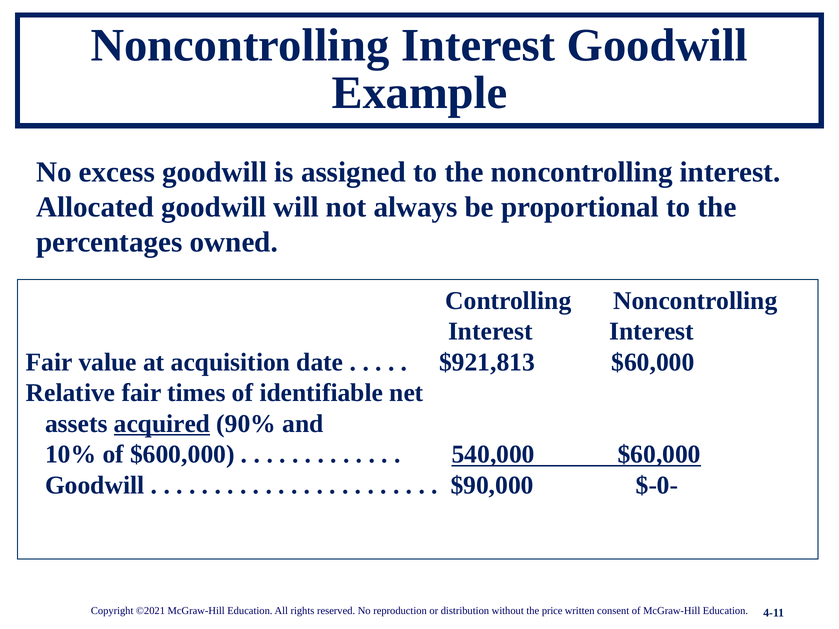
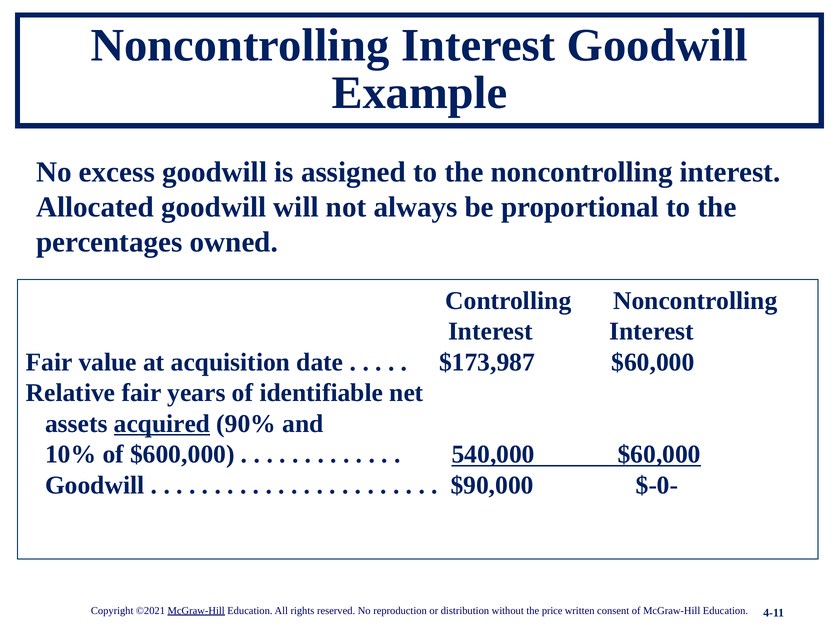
$921,813: $921,813 -> $173,987 (487, 362)
times: times -> years (196, 393)
McGraw-Hill underline: none -> present (196, 611)
